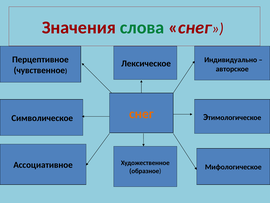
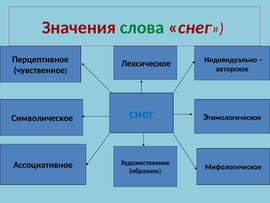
снег colour: orange -> blue (141, 114)
